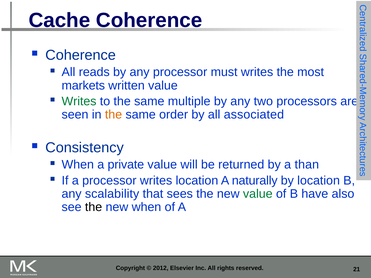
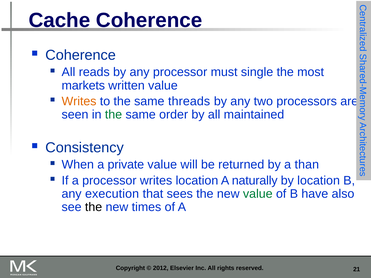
must writes: writes -> single (257, 72)
Writes colour: green -> orange (79, 101)
multiple: multiple -> threads (189, 101)
the colour: orange -> green (113, 115)
associated: associated -> maintained (254, 115)
scalability: scalability -> execution (112, 194)
new when: when -> times (146, 207)
